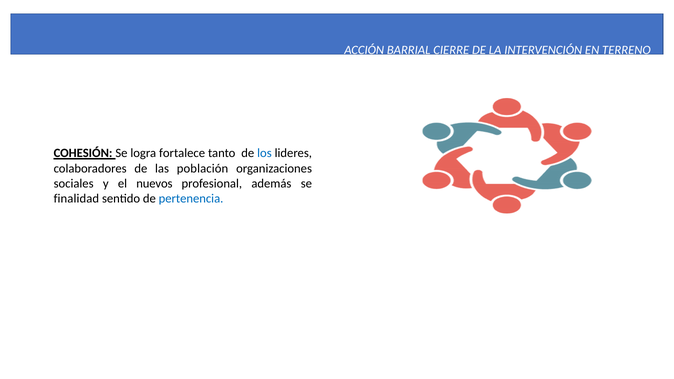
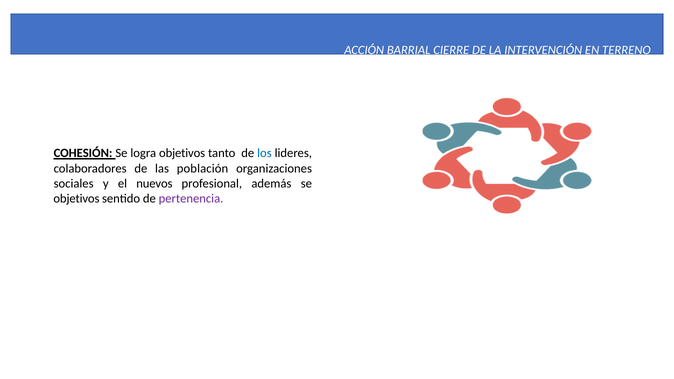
logra fortalece: fortalece -> objetivos (182, 153)
finalidad: finalidad -> objetivos (76, 199)
pertenencia colour: blue -> purple (191, 199)
